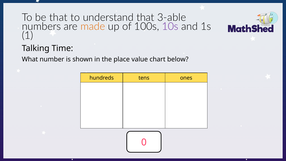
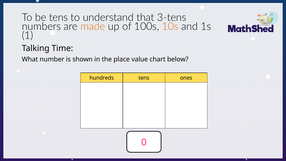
be that: that -> tens (59, 17)
3-able: 3-able -> 3-tens (172, 17)
10s colour: purple -> orange (170, 26)
